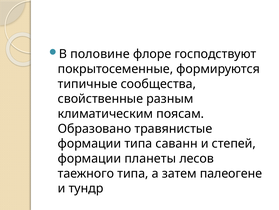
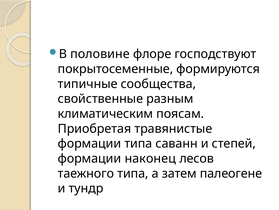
Образовано: Образовано -> Приобретая (94, 128)
планеты: планеты -> наконец (150, 158)
